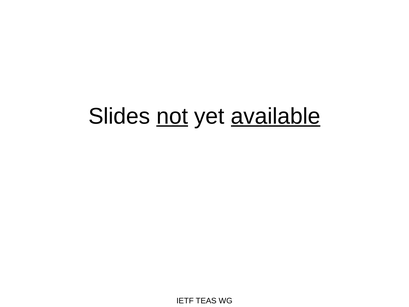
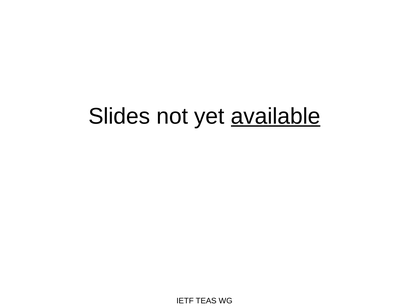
not underline: present -> none (172, 116)
